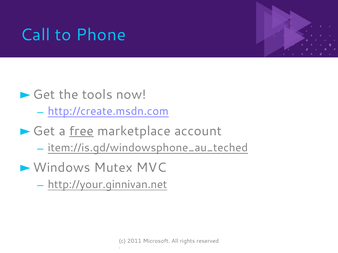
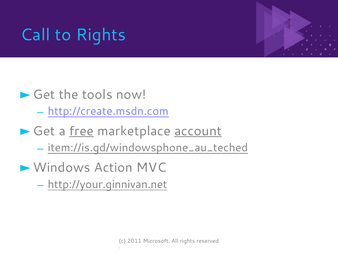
to Phone: Phone -> Rights (101, 35)
account underline: none -> present (198, 131)
Mutex: Mutex -> Action (113, 168)
